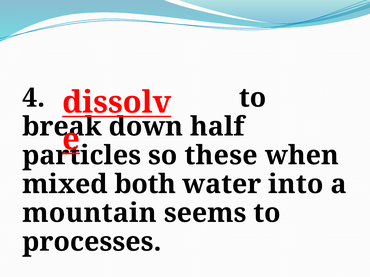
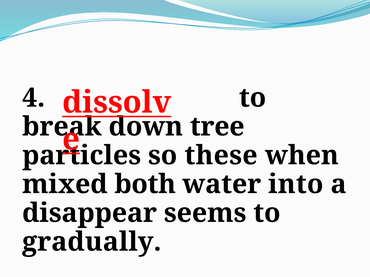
half: half -> tree (217, 127)
mountain: mountain -> disappear (90, 213)
processes: processes -> gradually (92, 242)
